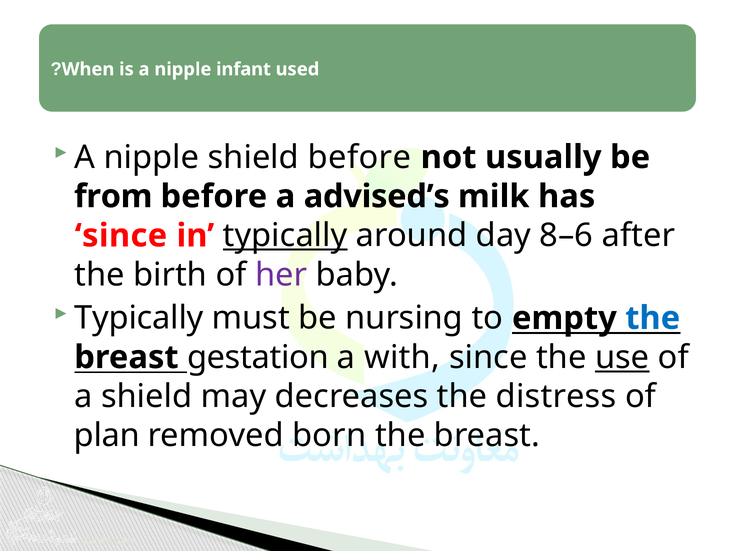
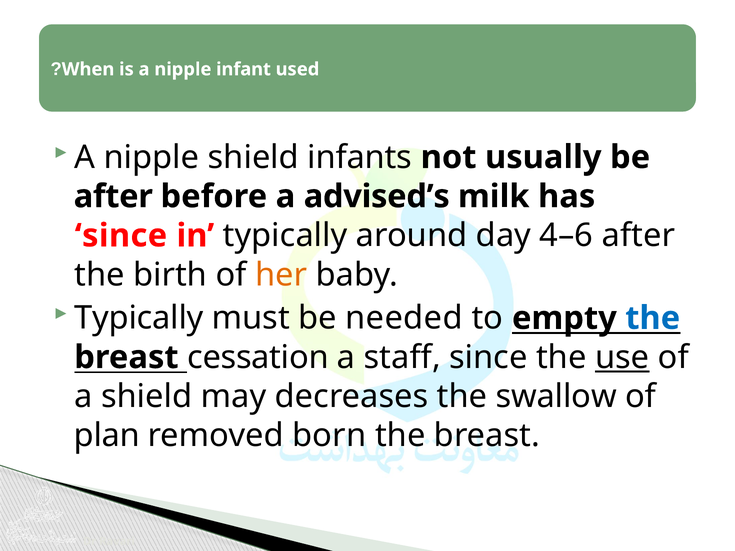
shield before: before -> infants (360, 157)
from: from -> after (113, 197)
typically underline: present -> none (285, 236)
8–6: 8–6 -> 4–6 (566, 236)
her colour: purple -> orange (281, 275)
nursing: nursing -> needed (404, 318)
gestation: gestation -> cessation (258, 357)
with: with -> staff (402, 357)
distress: distress -> swallow (556, 397)
